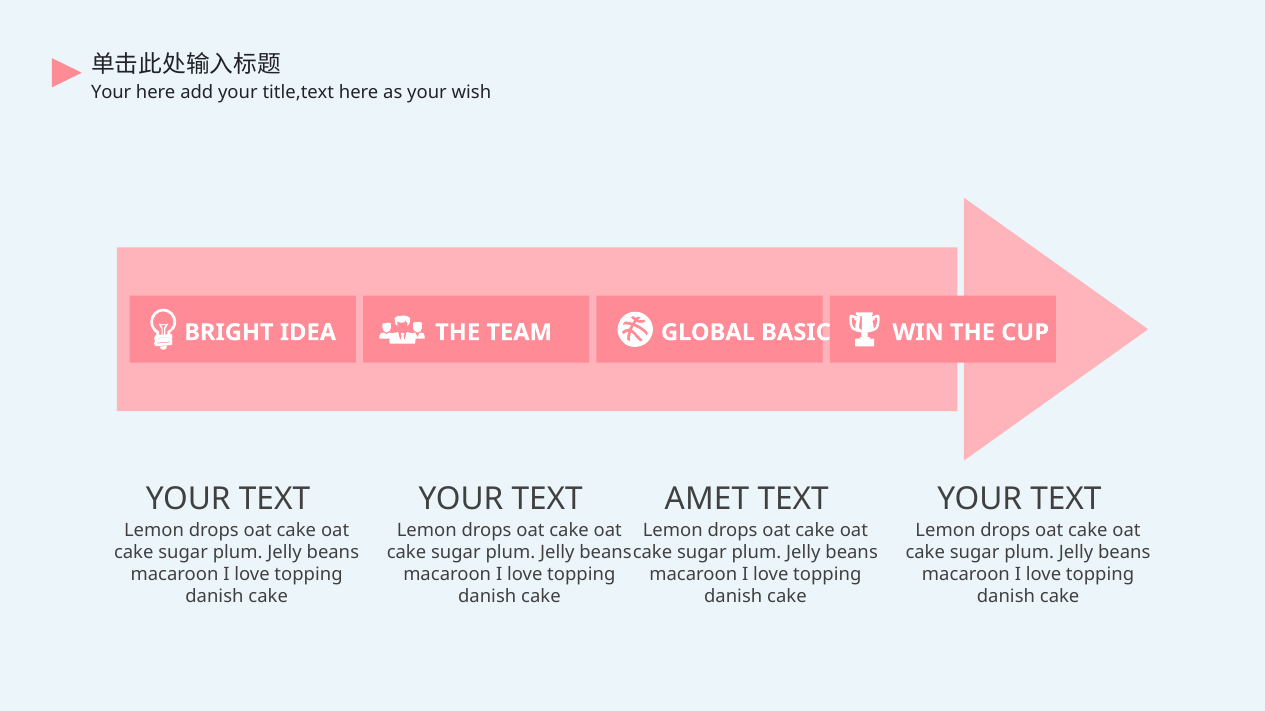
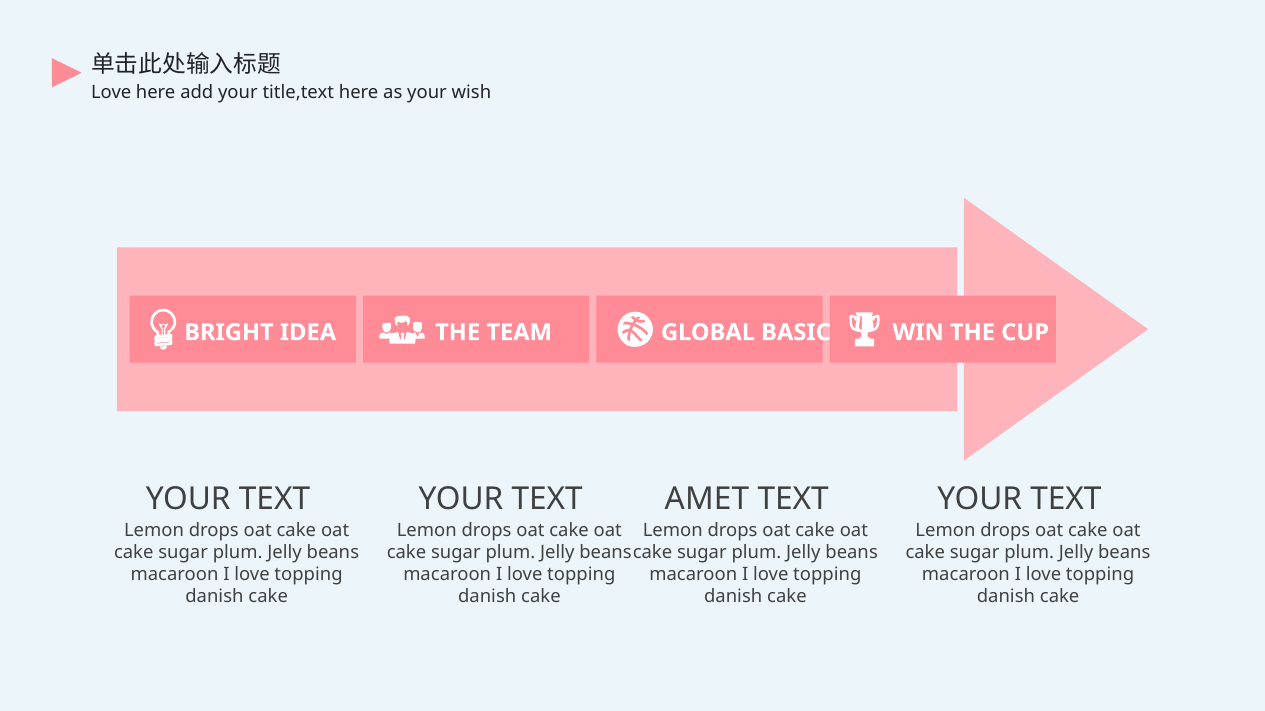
Your: Your -> Love (111, 92)
